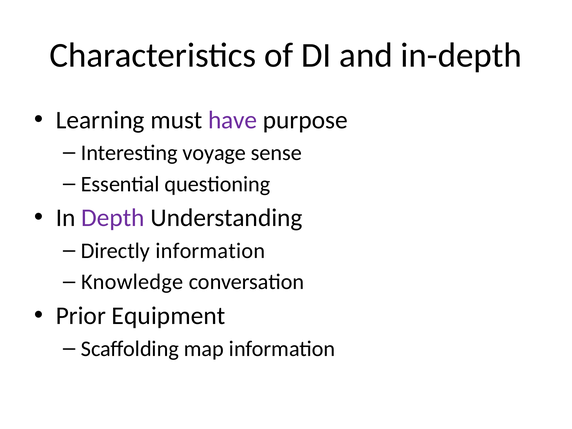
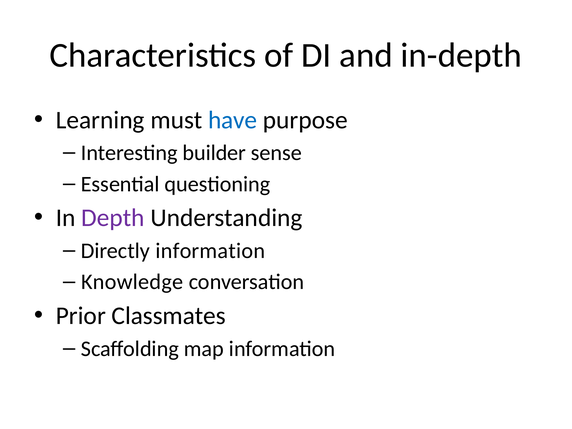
have colour: purple -> blue (233, 120)
voyage: voyage -> builder (214, 153)
Equipment: Equipment -> Classmates (169, 316)
